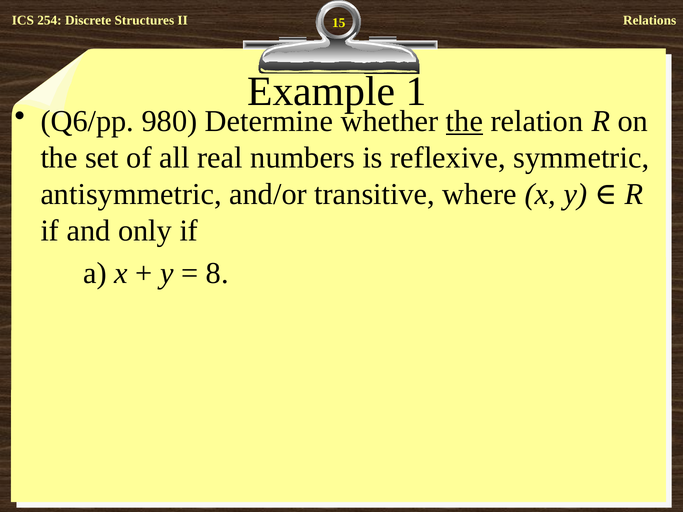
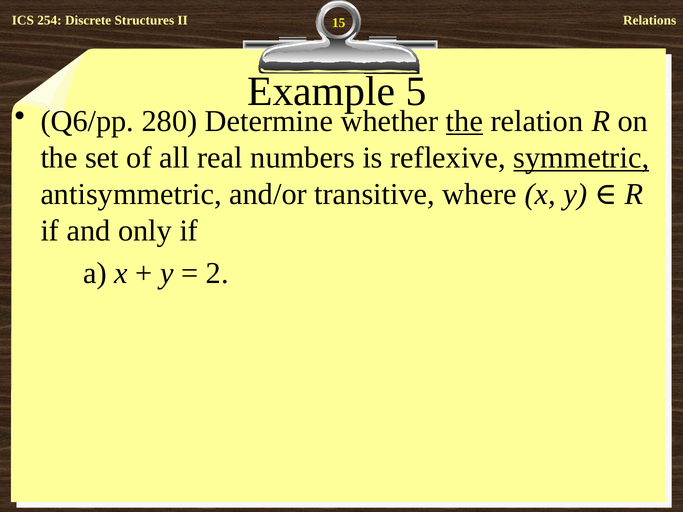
1: 1 -> 5 (416, 92)
980: 980 -> 280 (169, 121)
symmetric underline: none -> present (581, 158)
8: 8 -> 2 (217, 273)
